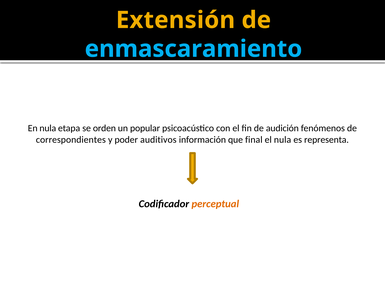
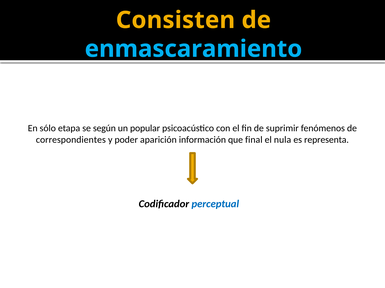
Extensión: Extensión -> Consisten (175, 20)
En nula: nula -> sólo (48, 128)
orden: orden -> según (104, 128)
audición: audición -> suprimir (282, 128)
auditivos: auditivos -> aparición (158, 140)
perceptual colour: orange -> blue (215, 204)
